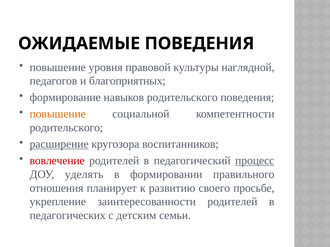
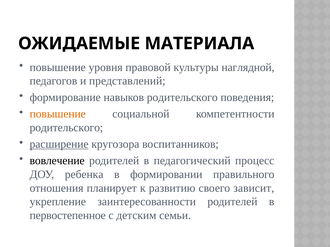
ОЖИДАЕМЫЕ ПОВЕДЕНИЯ: ПОВЕДЕНИЯ -> МАТЕРИАЛА (199, 44)
благоприятных: благоприятных -> представлений (127, 81)
вовлечение colour: red -> black (57, 161)
процесс underline: present -> none (255, 161)
уделять: уделять -> ребенка (84, 175)
просьбе: просьбе -> зависит (254, 188)
педагогических: педагогических -> первостепенное (68, 216)
